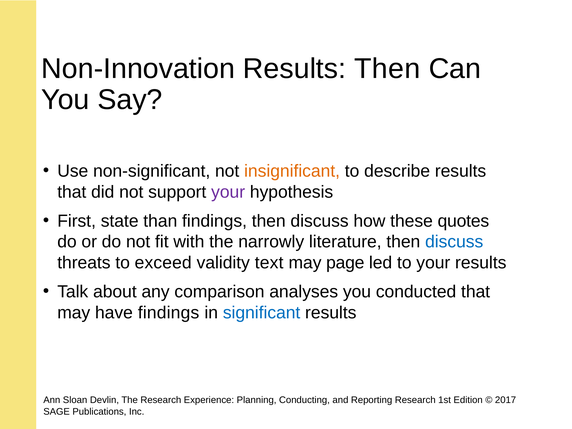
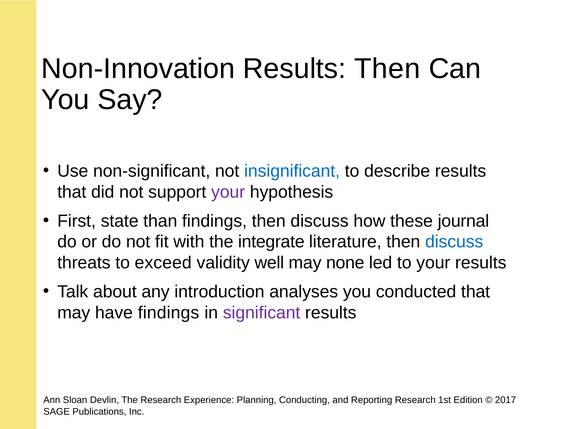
insignificant colour: orange -> blue (292, 171)
quotes: quotes -> journal (463, 221)
narrowly: narrowly -> integrate (271, 242)
text: text -> well (269, 263)
page: page -> none (345, 263)
comparison: comparison -> introduction (219, 292)
significant colour: blue -> purple (262, 313)
